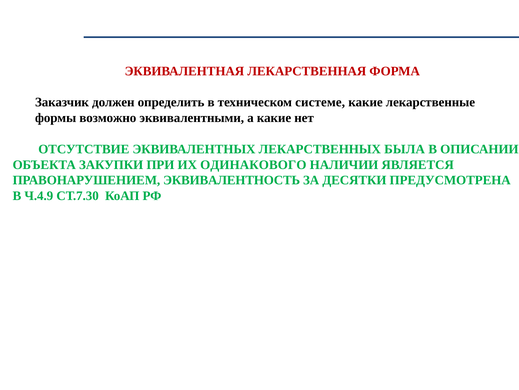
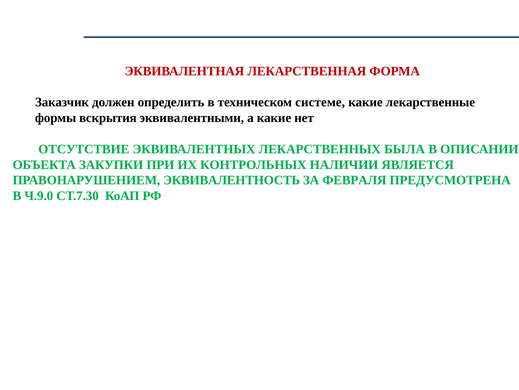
возможно: возможно -> вскрытия (108, 118)
ОДИНАКОВОГО: ОДИНАКОВОГО -> КОНТРОЛЬНЫХ (253, 164)
ДЕСЯТКИ: ДЕСЯТКИ -> ФЕВРАЛЯ (354, 180)
Ч.4.9: Ч.4.9 -> Ч.9.0 (39, 196)
